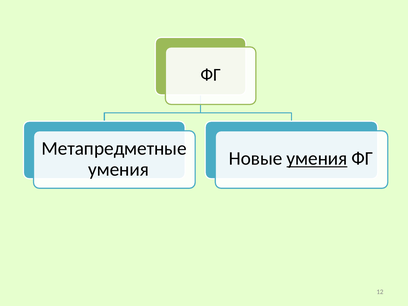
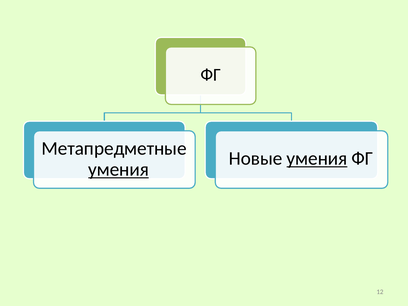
умения underline: none -> present (118, 170)
